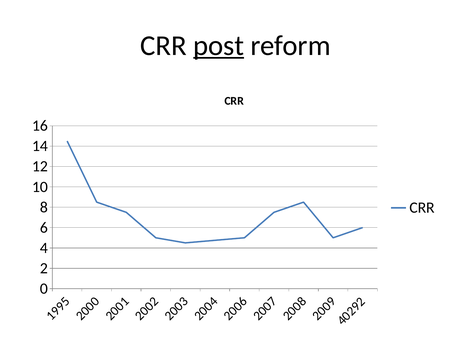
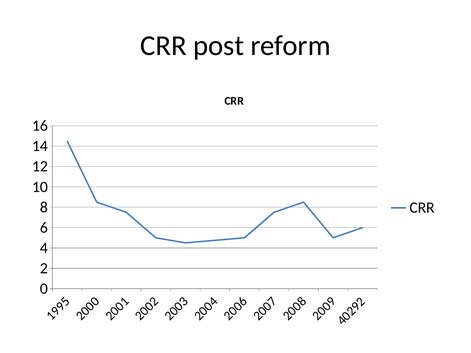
post underline: present -> none (219, 46)
